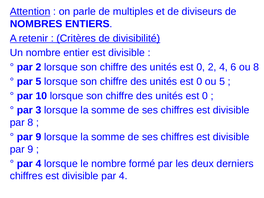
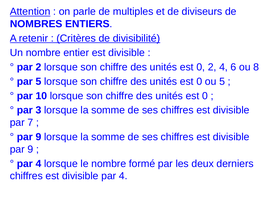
par 8: 8 -> 7 (30, 123)
